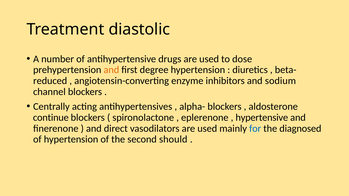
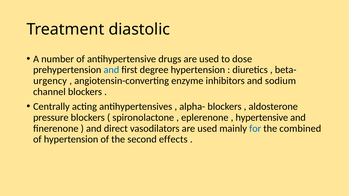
and colour: orange -> blue (111, 70)
reduced: reduced -> urgency (50, 81)
continue: continue -> pressure (51, 118)
diagnosed: diagnosed -> combined (300, 129)
should: should -> effects (173, 140)
